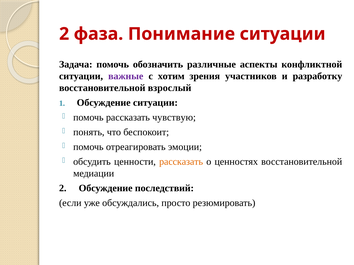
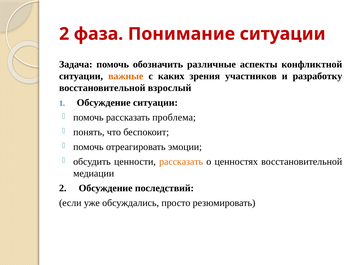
важные colour: purple -> orange (126, 76)
хотим: хотим -> каких (171, 76)
чувствую: чувствую -> проблема (174, 118)
